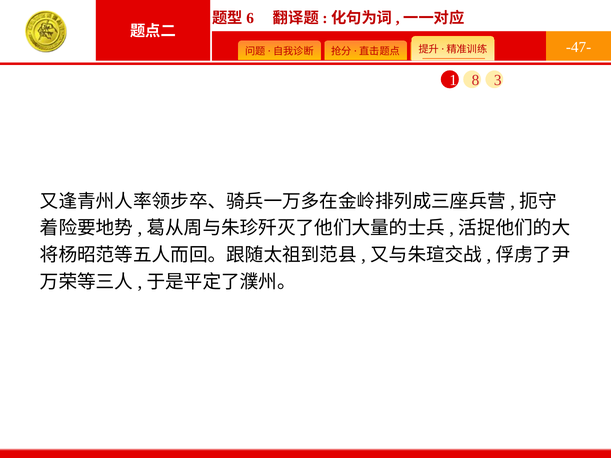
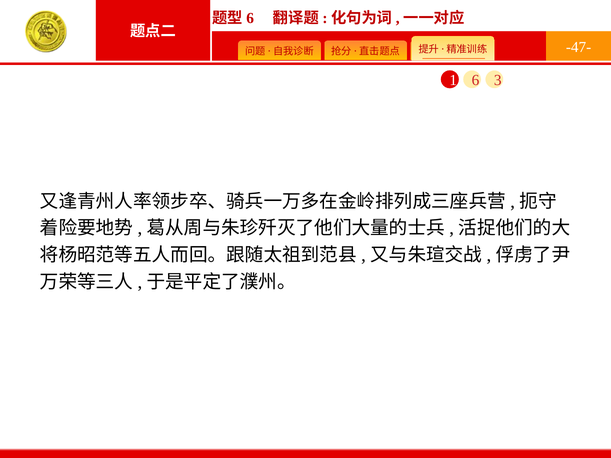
8: 8 -> 6 (475, 80)
